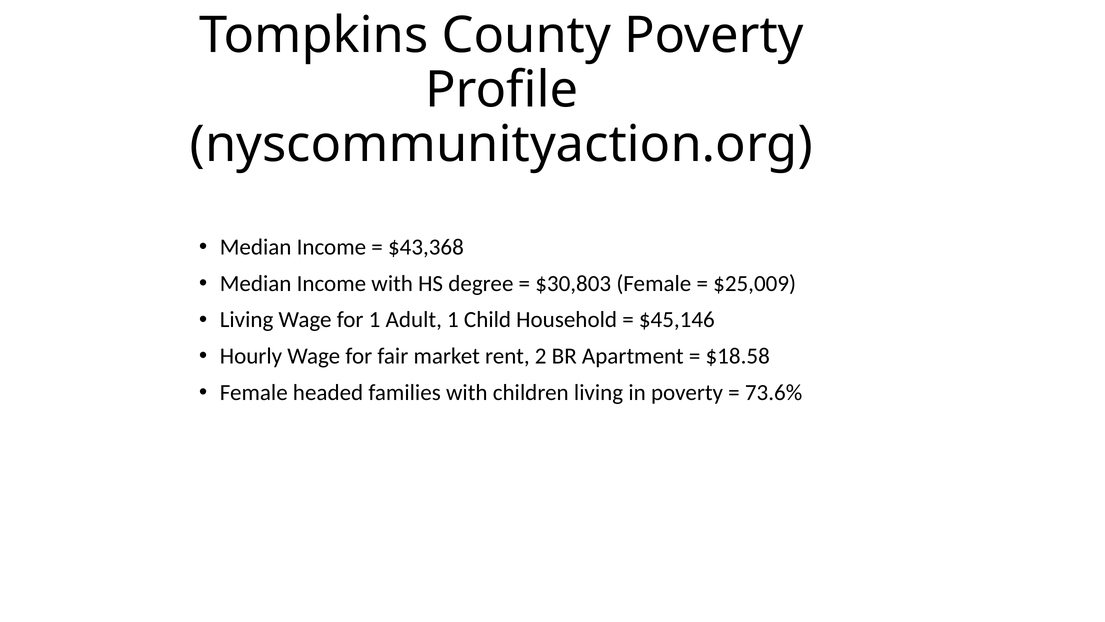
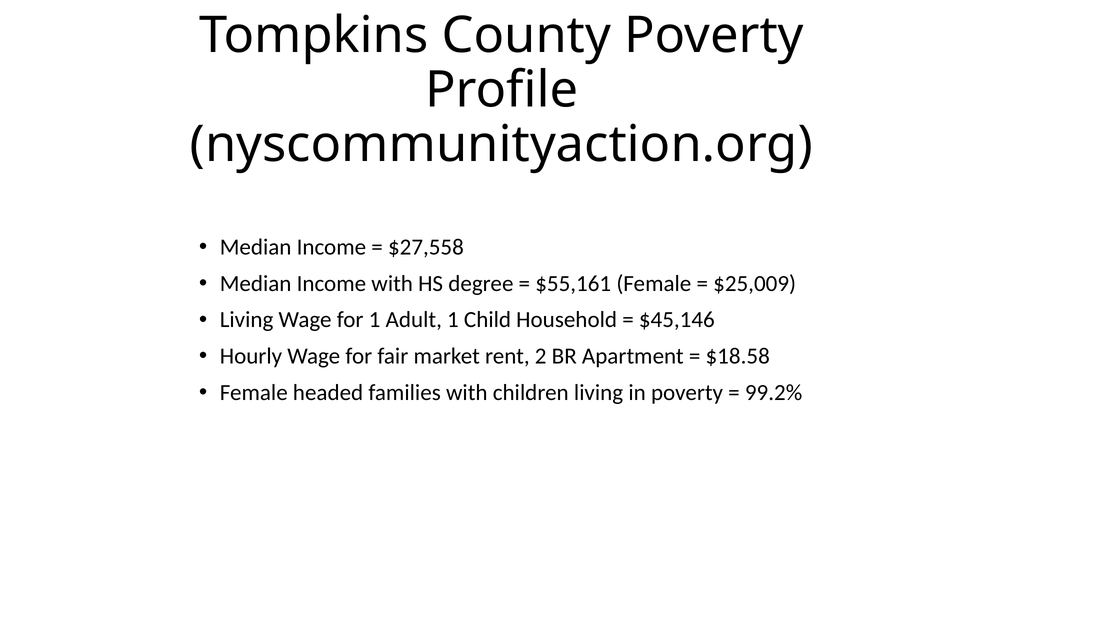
$43,368: $43,368 -> $27,558 (426, 247)
$30,803: $30,803 -> $55,161 (573, 283)
73.6%: 73.6% -> 99.2% (774, 392)
